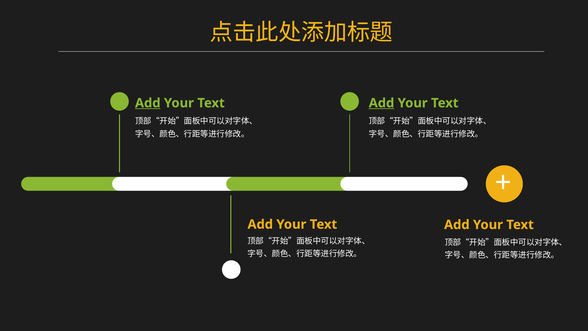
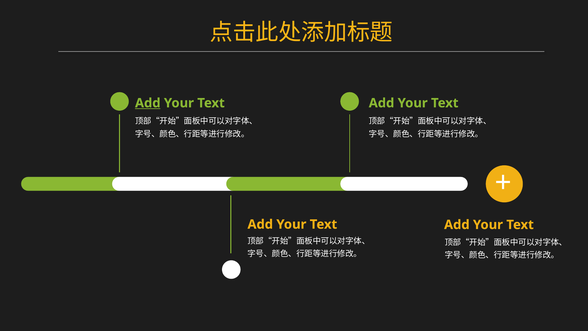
Add underline: present -> none (382, 103)
